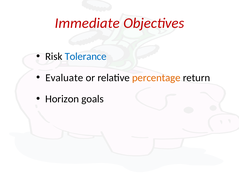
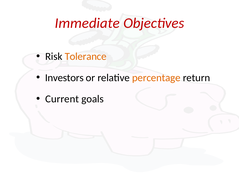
Tolerance colour: blue -> orange (86, 57)
Evaluate: Evaluate -> Investors (64, 78)
Horizon: Horizon -> Current (62, 99)
